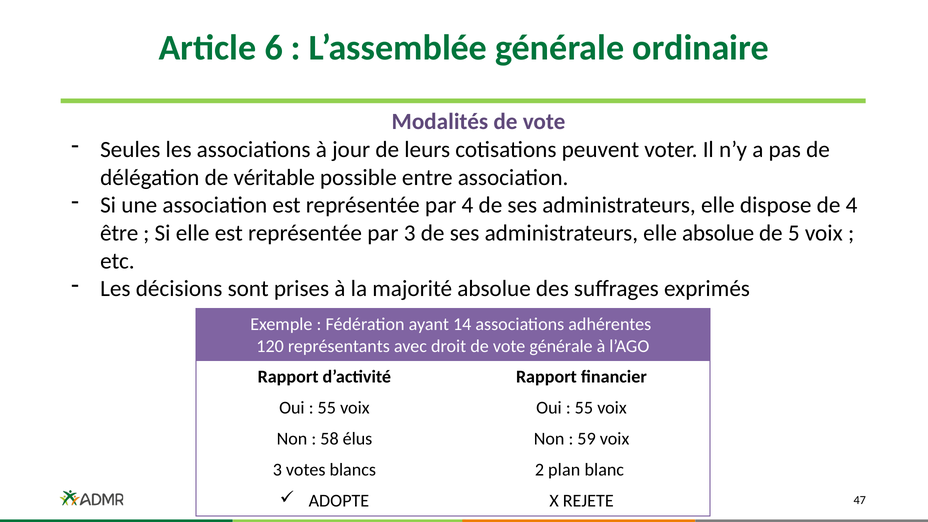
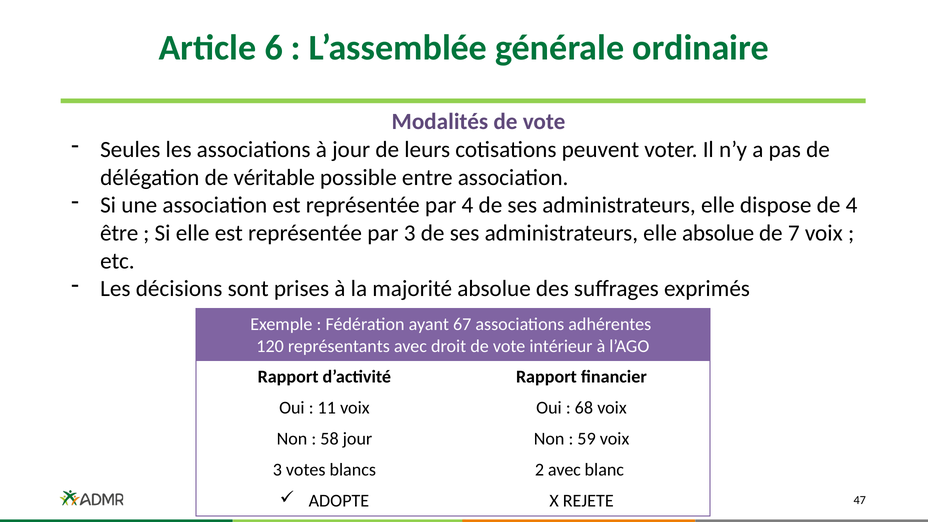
5: 5 -> 7 (794, 233)
14: 14 -> 67 (462, 324)
vote générale: générale -> intérieur (561, 346)
55: 55 -> 11 (327, 408)
55: 55 -> 68 (584, 408)
58 élus: élus -> jour (357, 439)
2 plan: plan -> avec (564, 470)
